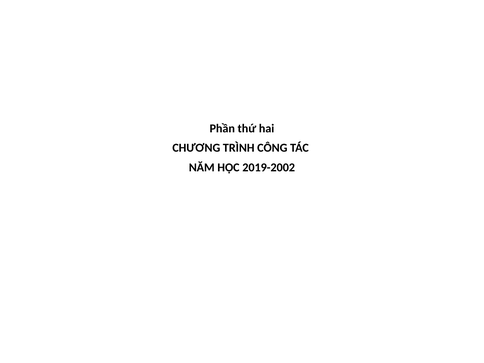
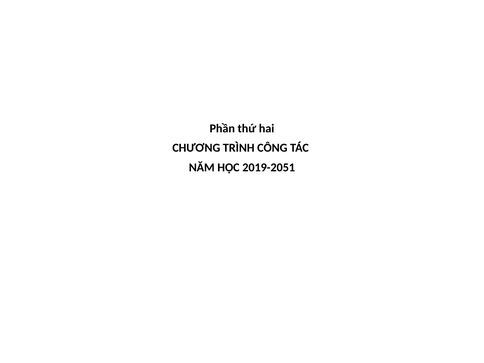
2019-2002: 2019-2002 -> 2019-2051 (269, 168)
